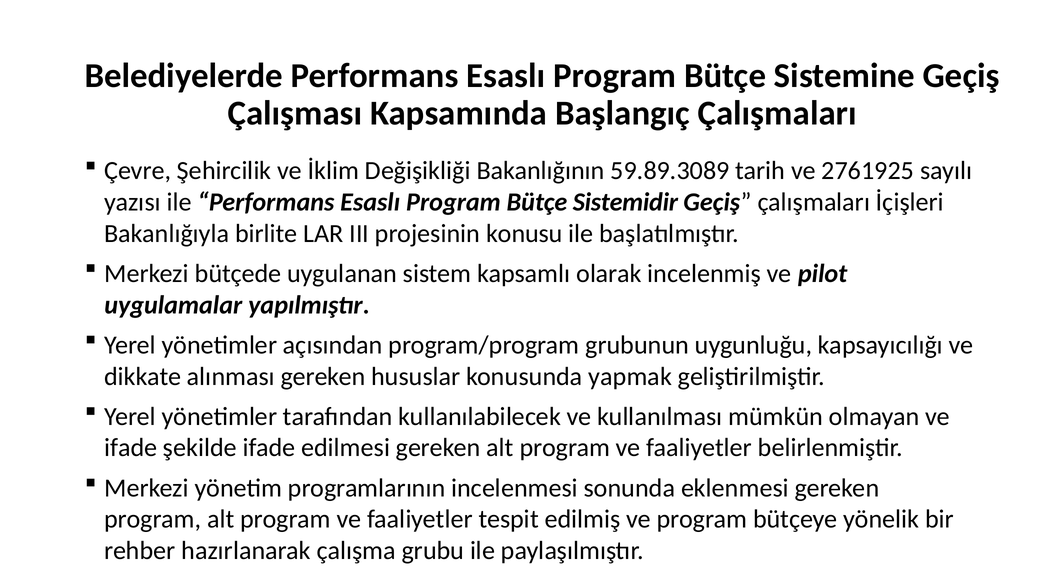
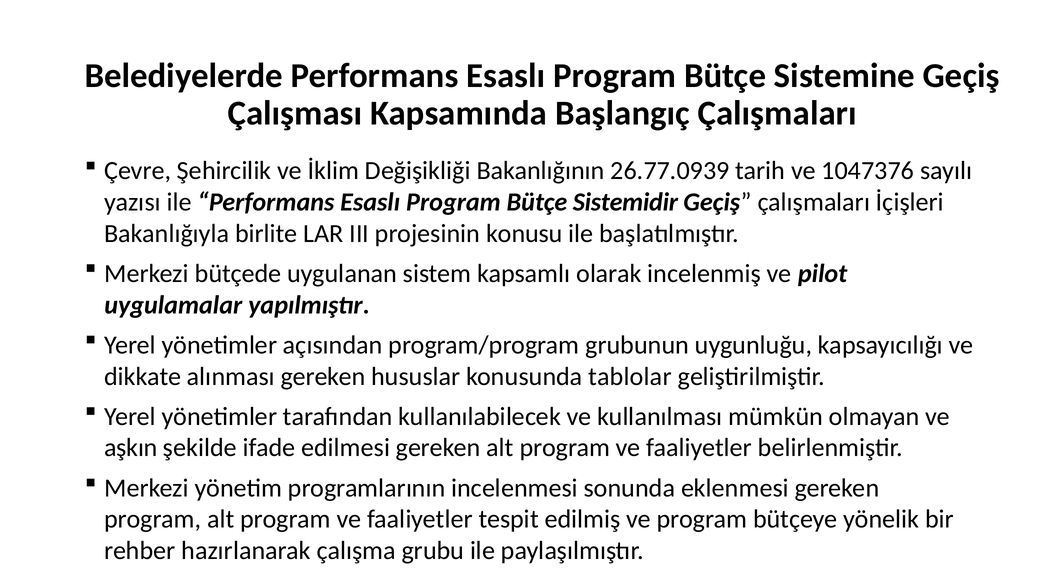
59.89.3089: 59.89.3089 -> 26.77.0939 (670, 171)
2761925: 2761925 -> 1047376 (868, 171)
yapmak: yapmak -> tablolar (630, 377)
ifade: ifade -> aşkın (131, 448)
